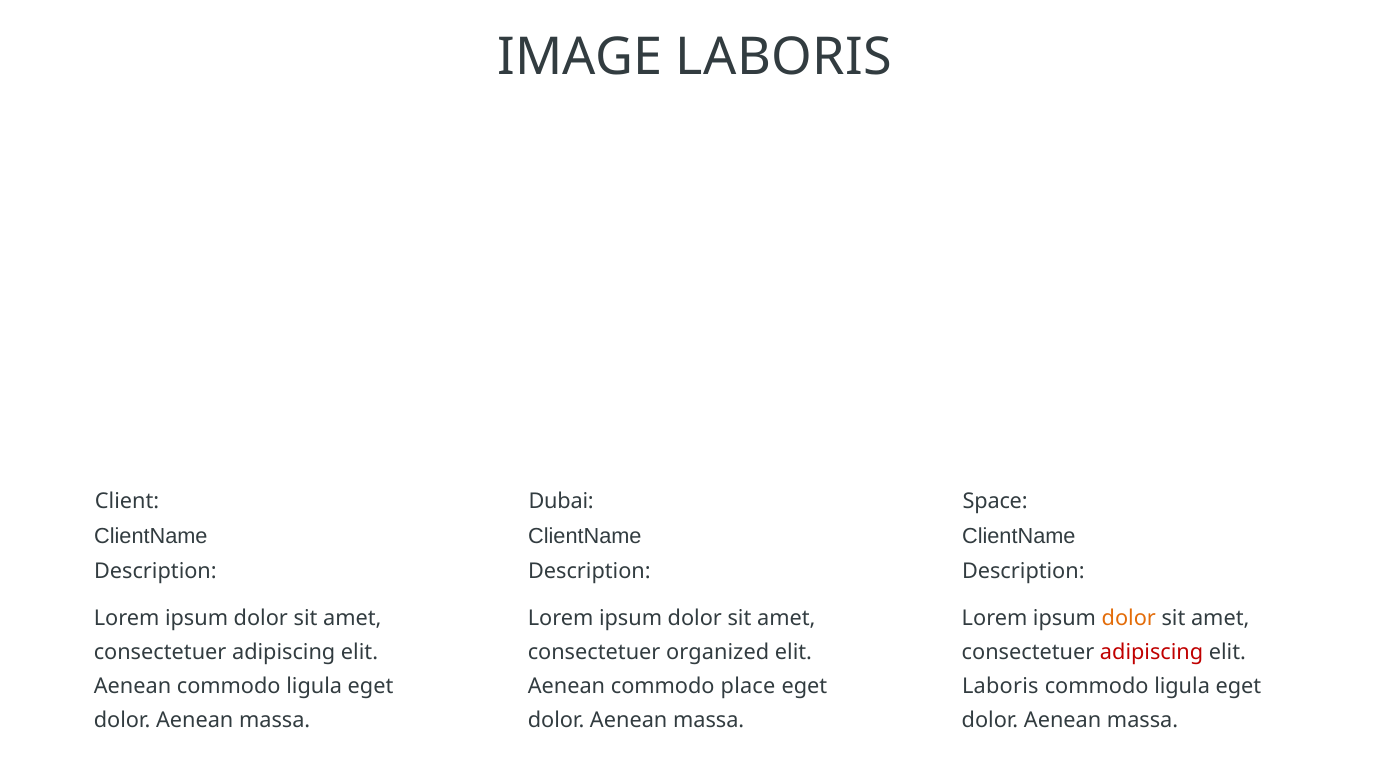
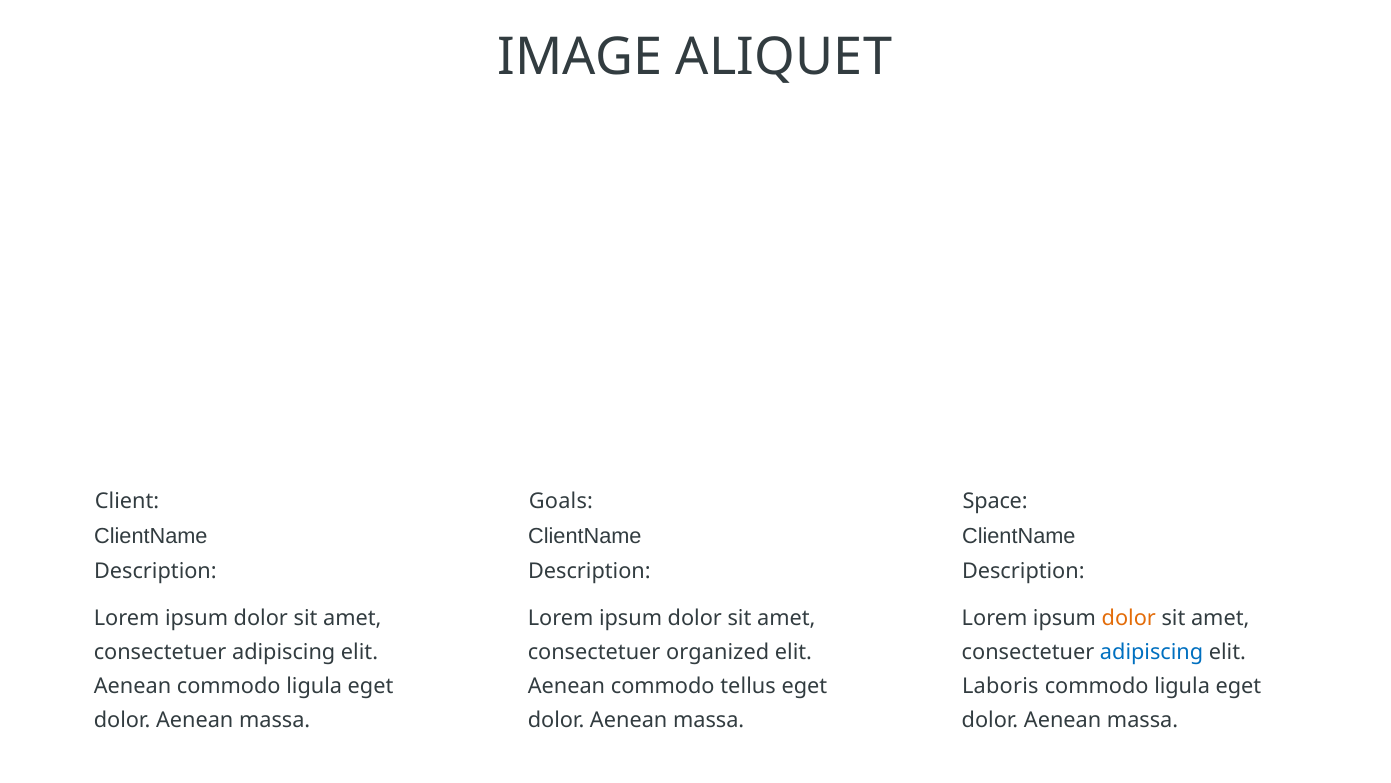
IMAGE LABORIS: LABORIS -> ALIQUET (784, 58)
Dubai: Dubai -> Goals (561, 501)
adipiscing colour: red -> blue (1152, 652)
place: place -> tellus (748, 686)
